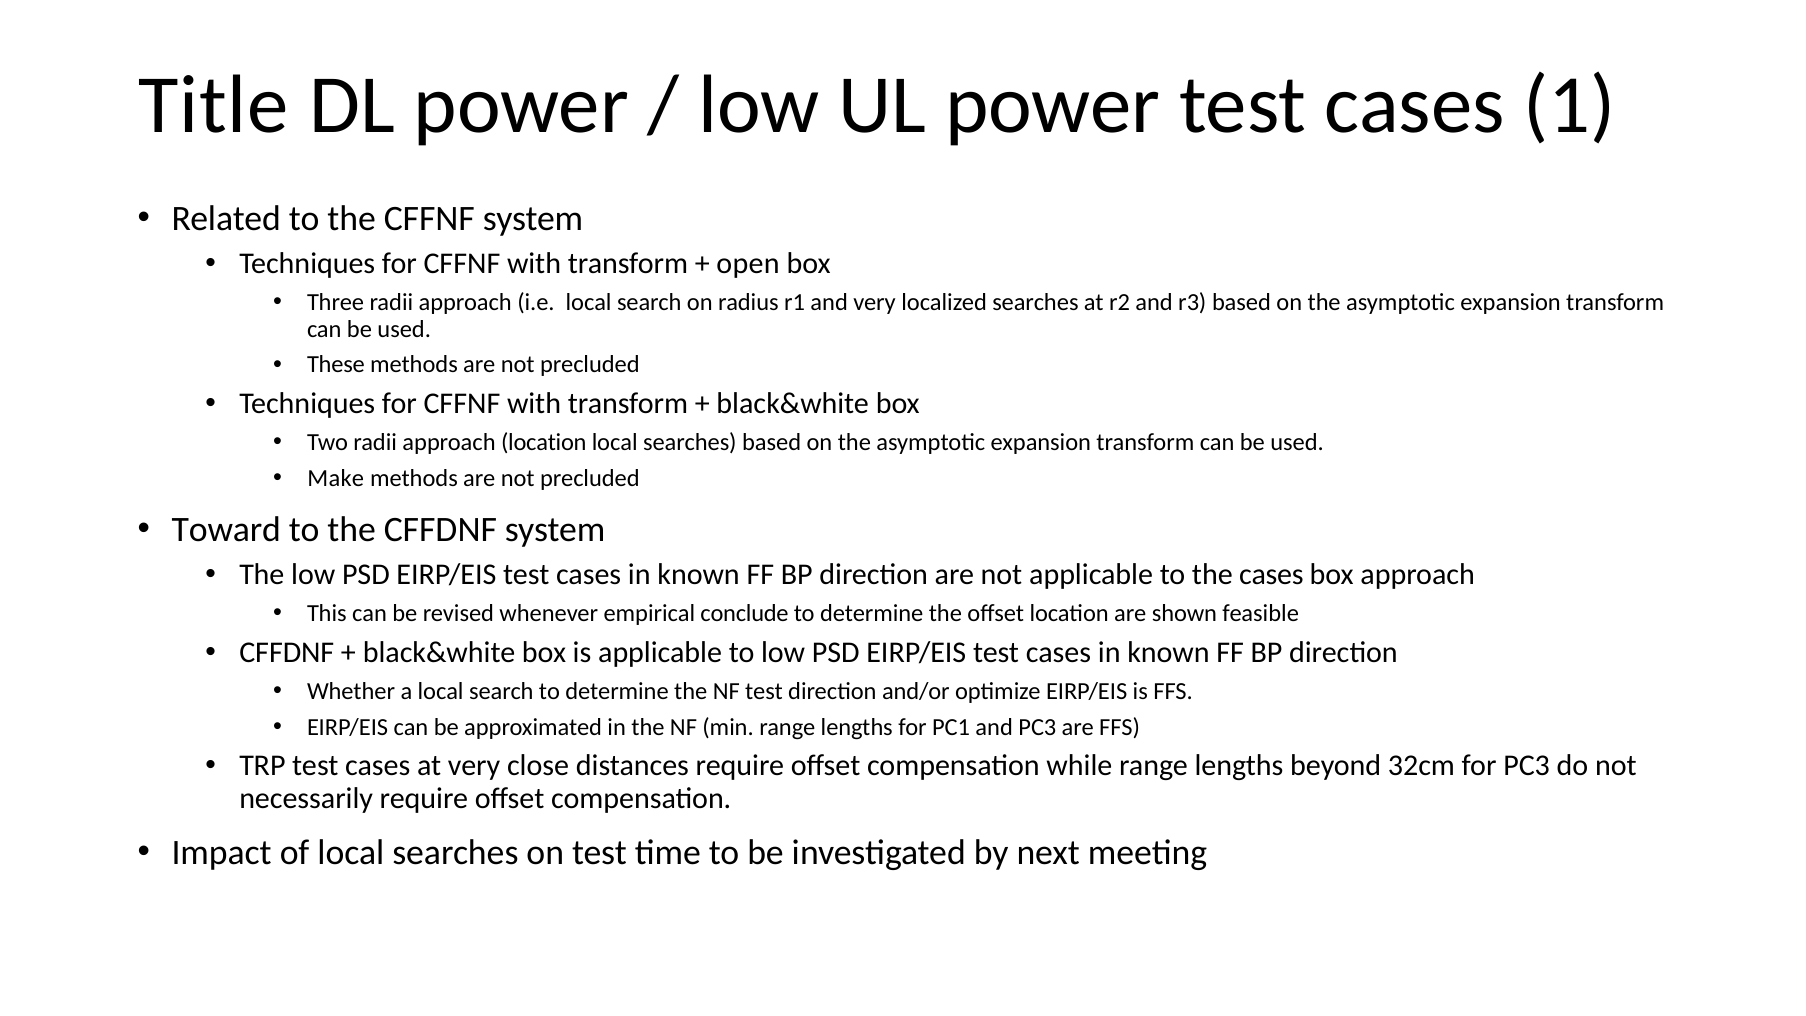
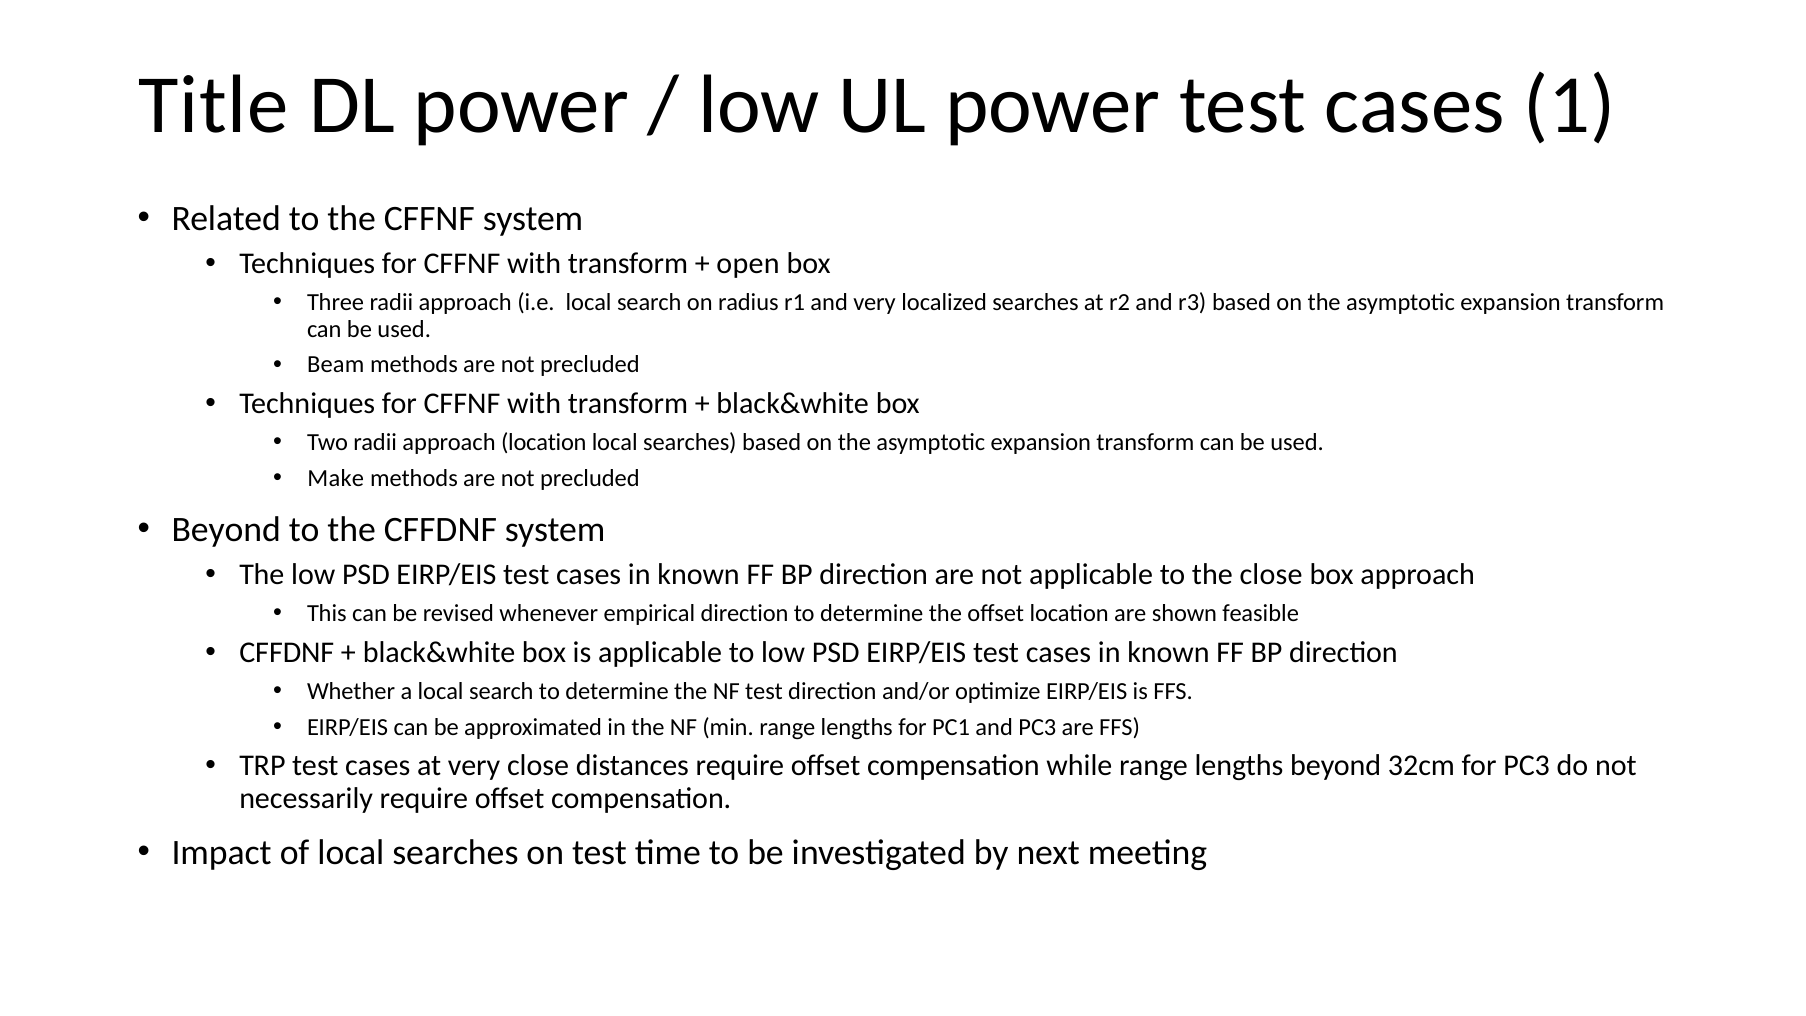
These: These -> Beam (336, 365)
Toward: Toward -> Beyond (226, 530)
the cases: cases -> close (1271, 575)
empirical conclude: conclude -> direction (745, 613)
